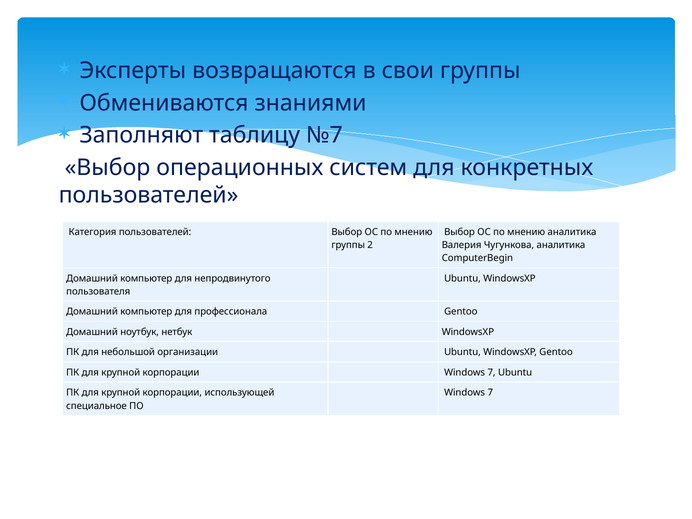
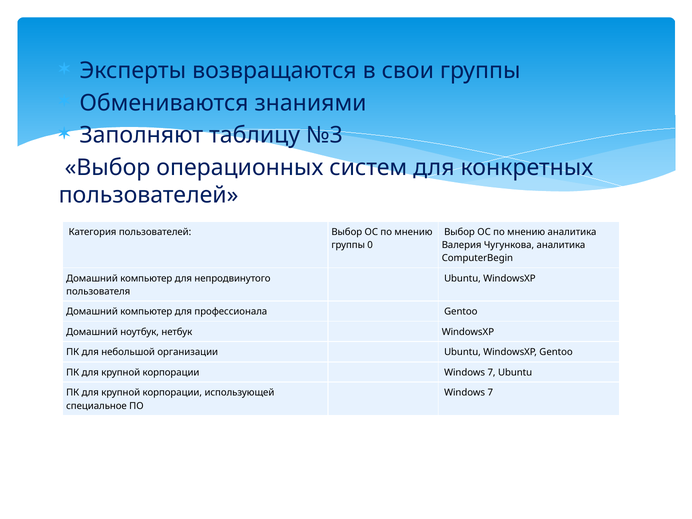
№7: №7 -> №3 (324, 135)
2: 2 -> 0 (370, 245)
